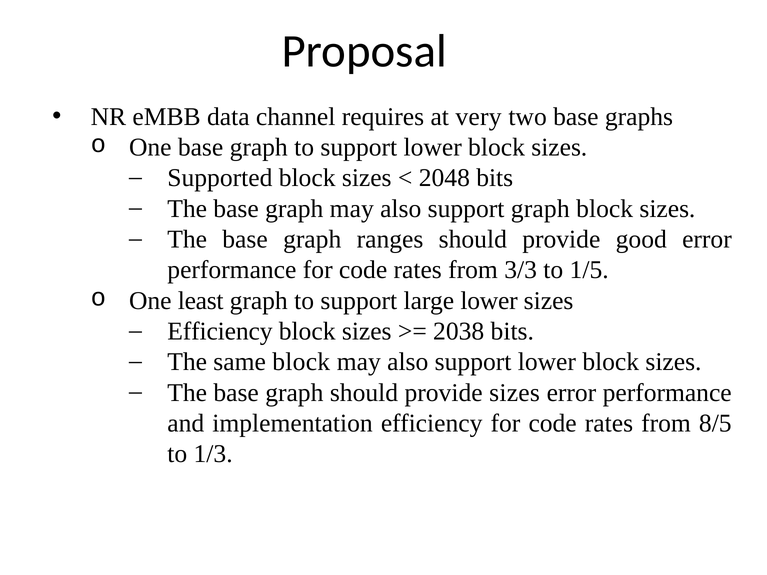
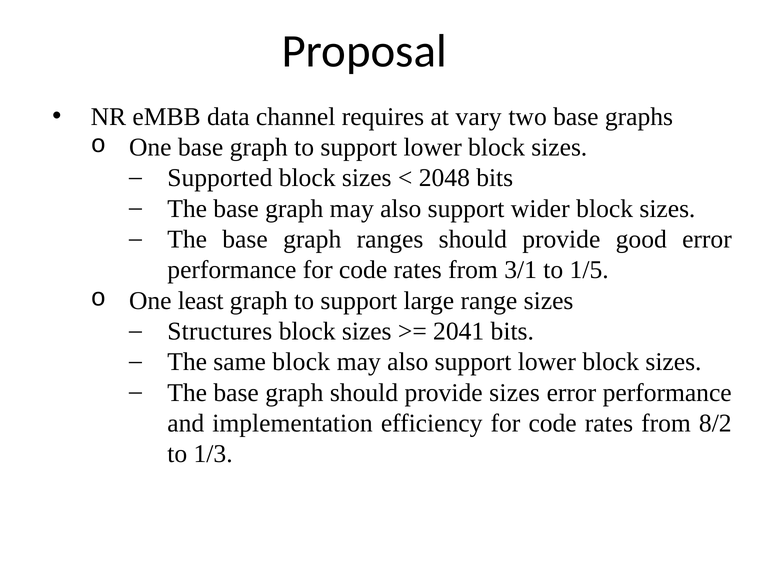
very: very -> vary (479, 117)
support graph: graph -> wider (540, 209)
3/3: 3/3 -> 3/1 (521, 270)
large lower: lower -> range (489, 301)
Efficiency: Efficiency -> Structures (220, 332)
2038: 2038 -> 2041 (459, 332)
8/5: 8/5 -> 8/2 (715, 424)
